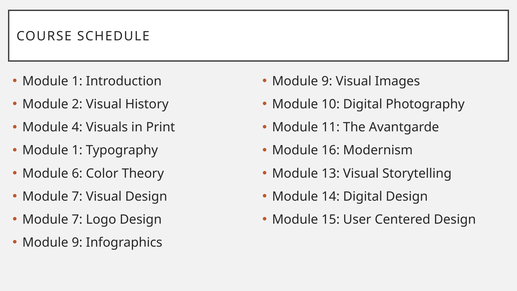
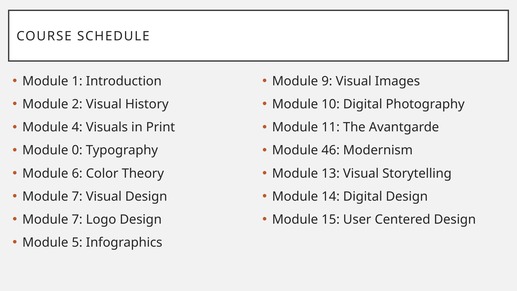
1: 1 -> 0 (77, 150)
16: 16 -> 46 (331, 150)
9: 9 -> 5 (77, 242)
